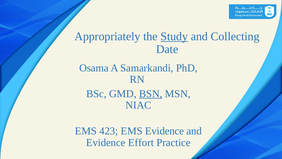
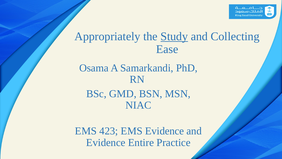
Date: Date -> Ease (167, 49)
BSN underline: present -> none (151, 94)
Effort: Effort -> Entire (141, 142)
